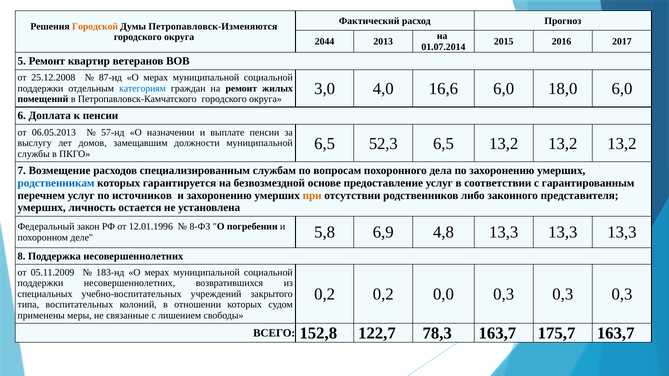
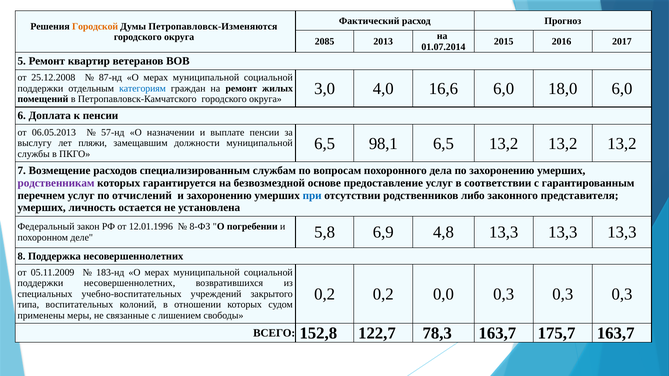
2044: 2044 -> 2085 (325, 42)
52,3: 52,3 -> 98,1 (383, 144)
домов: домов -> пляжи (93, 143)
родственникам colour: blue -> purple (56, 183)
источников: источников -> отчислений (142, 196)
при colour: orange -> blue (312, 196)
